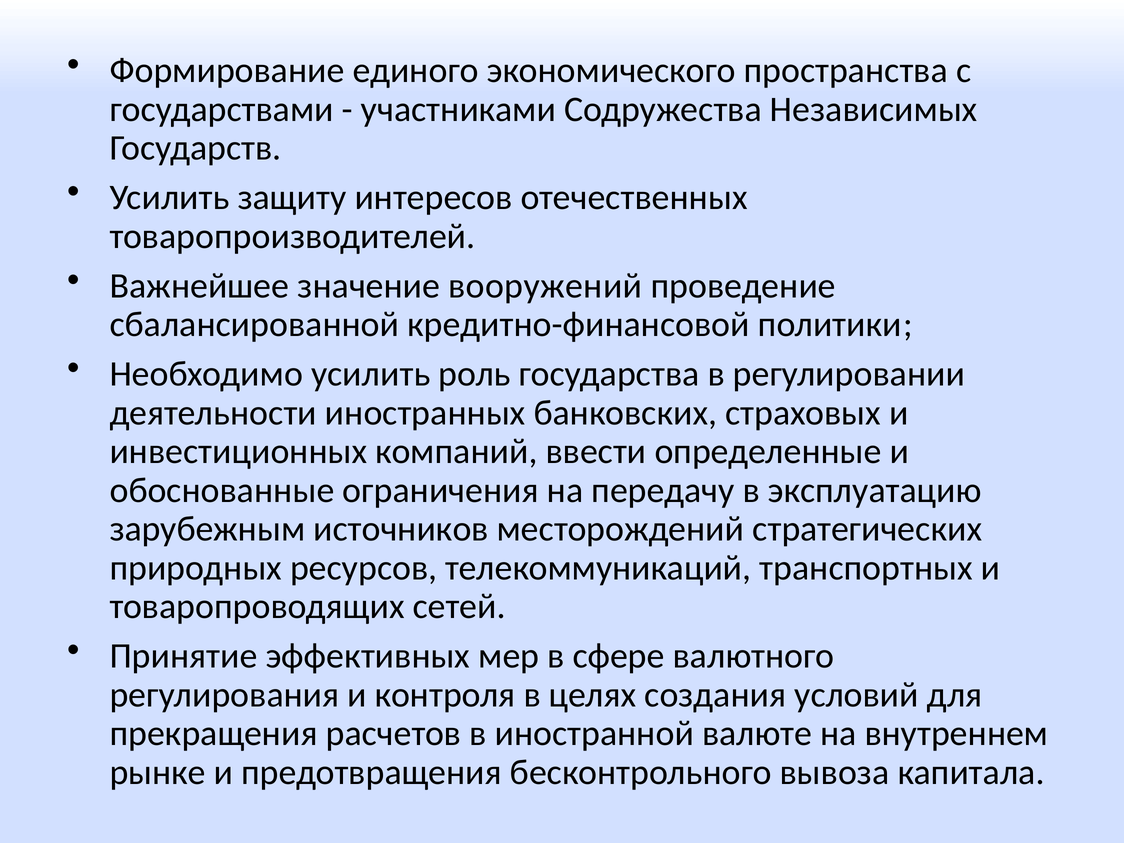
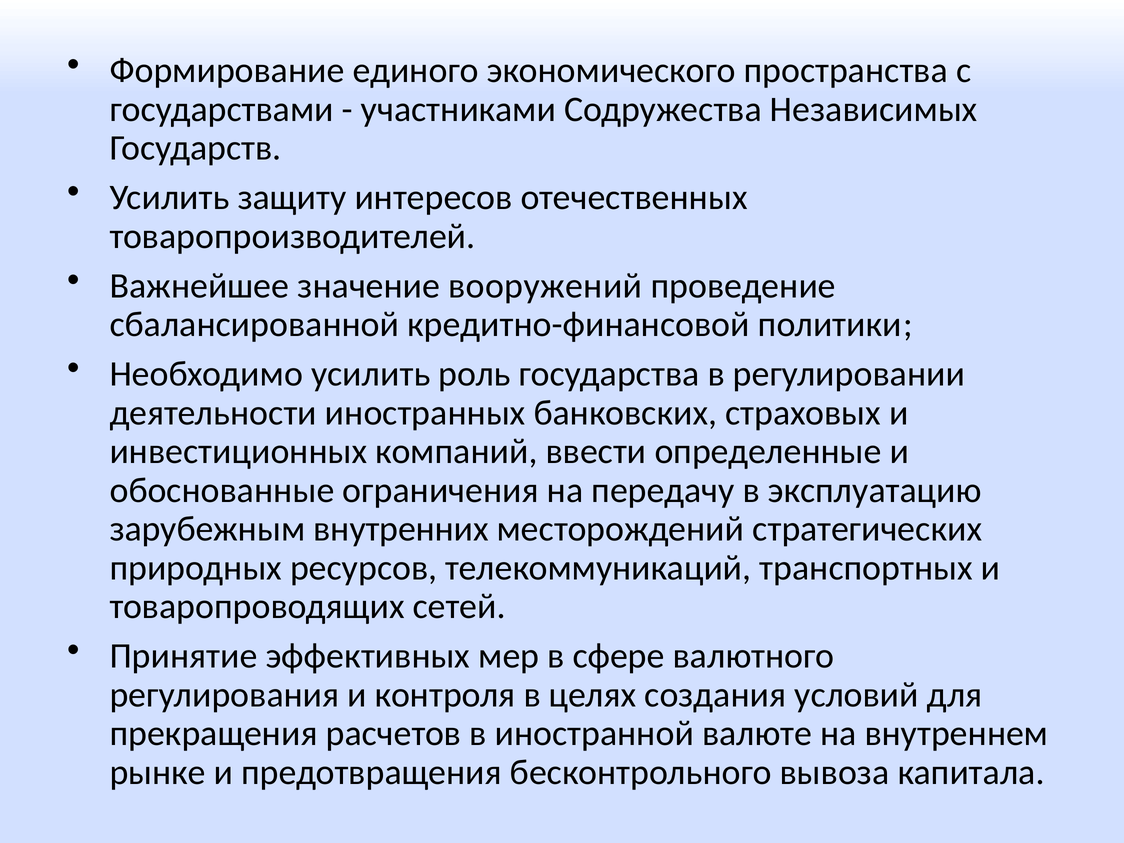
источников: источников -> внутренних (401, 529)
